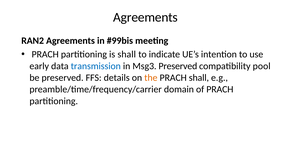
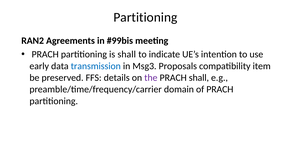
Agreements: Agreements -> Partitioning (145, 17)
Msg3 Preserved: Preserved -> Proposals (178, 66)
pool: pool -> item (262, 66)
the colour: orange -> purple (151, 78)
